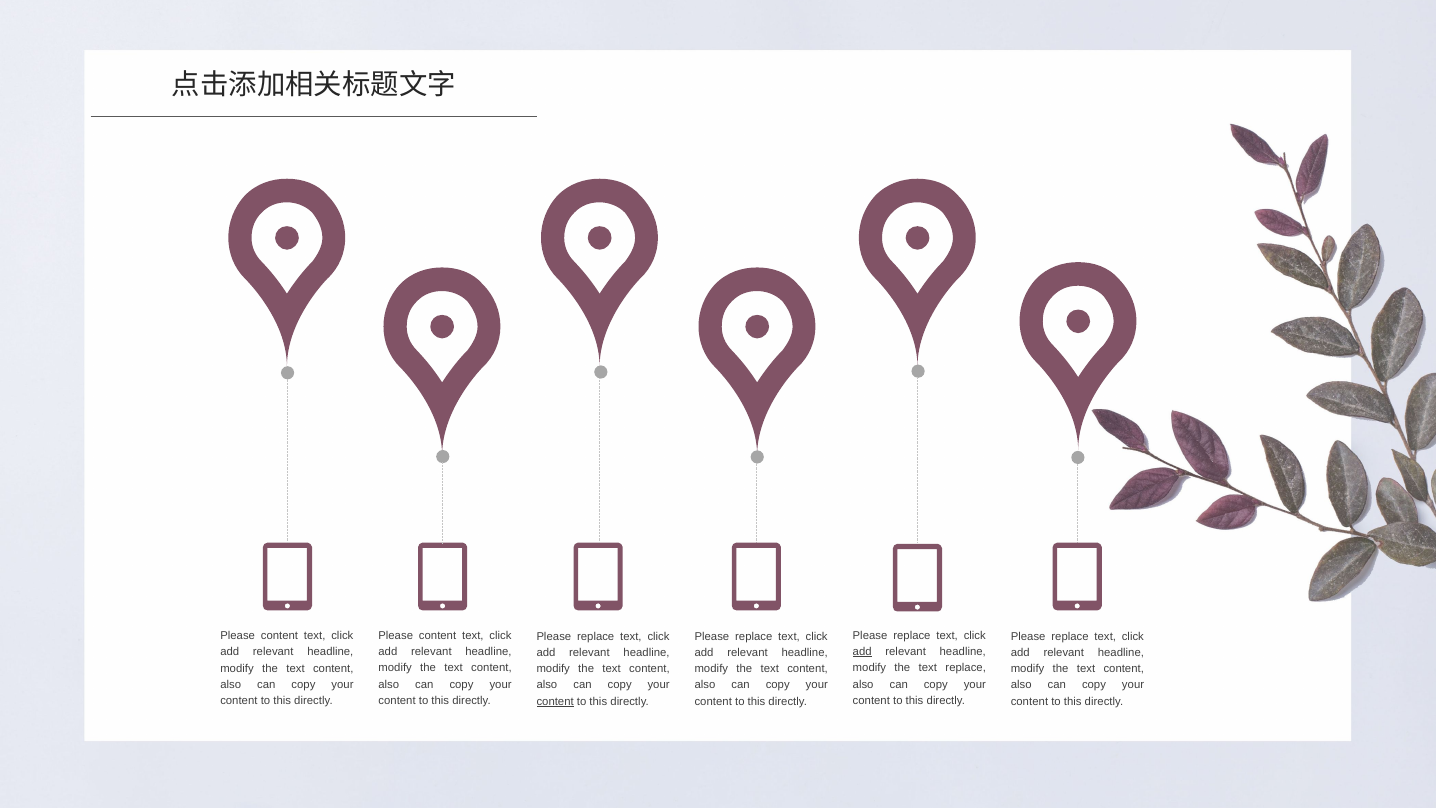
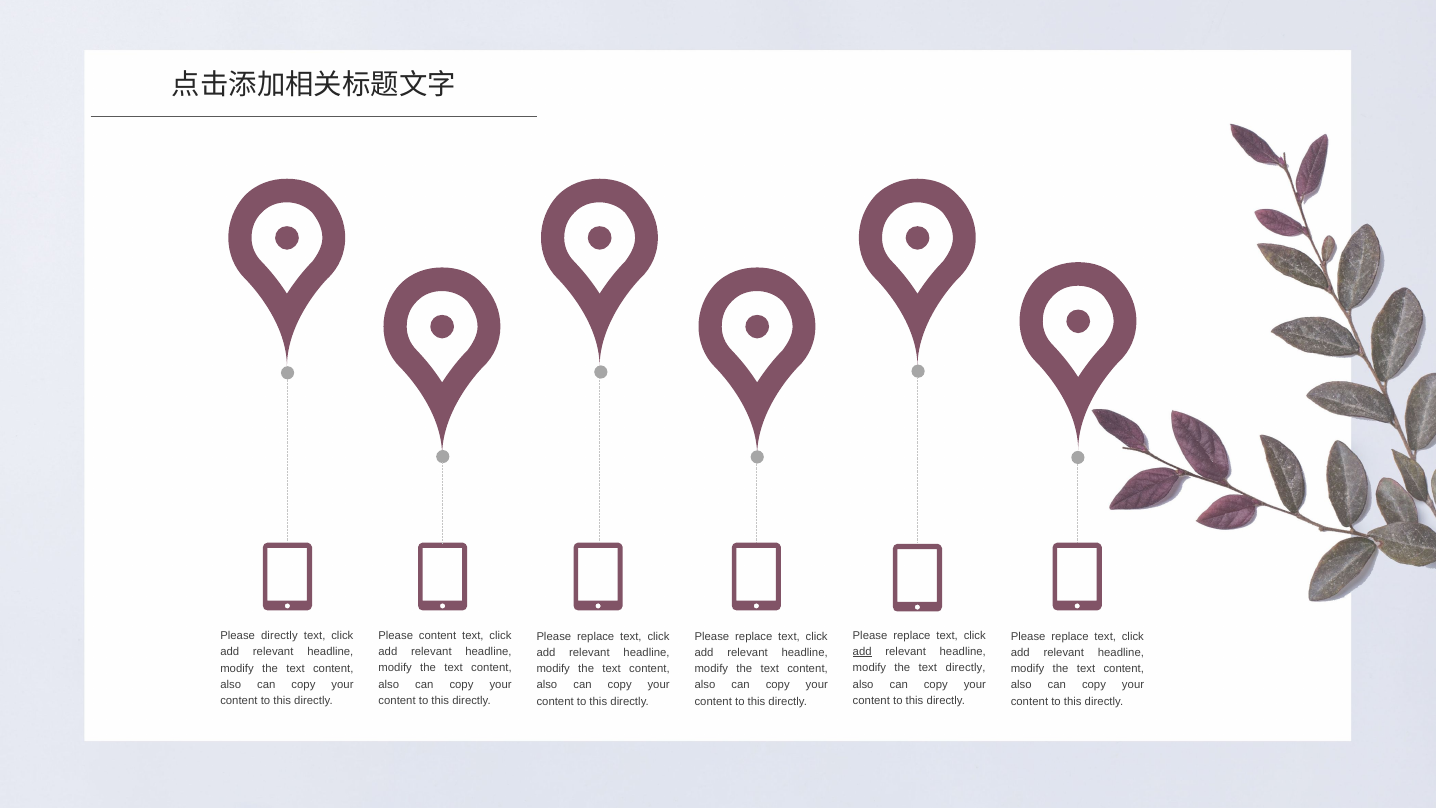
content: content -> directly (279, 636)
text replace: replace -> directly (966, 668)
content underline: present -> none (555, 701)
